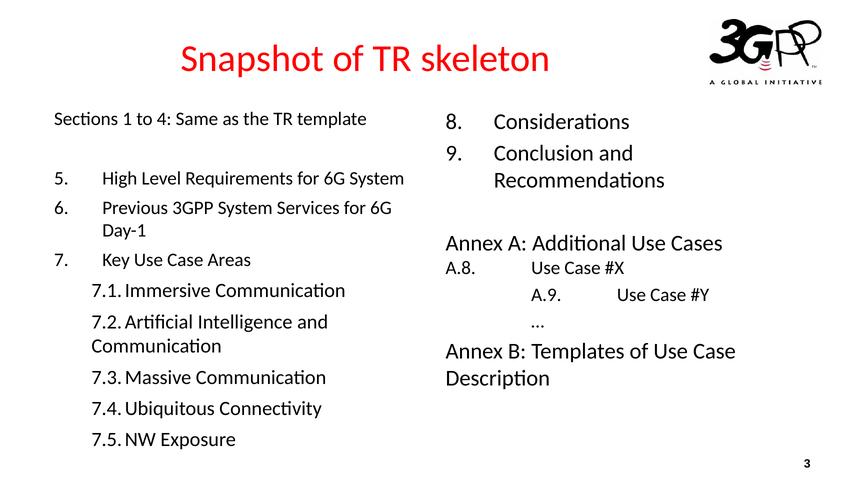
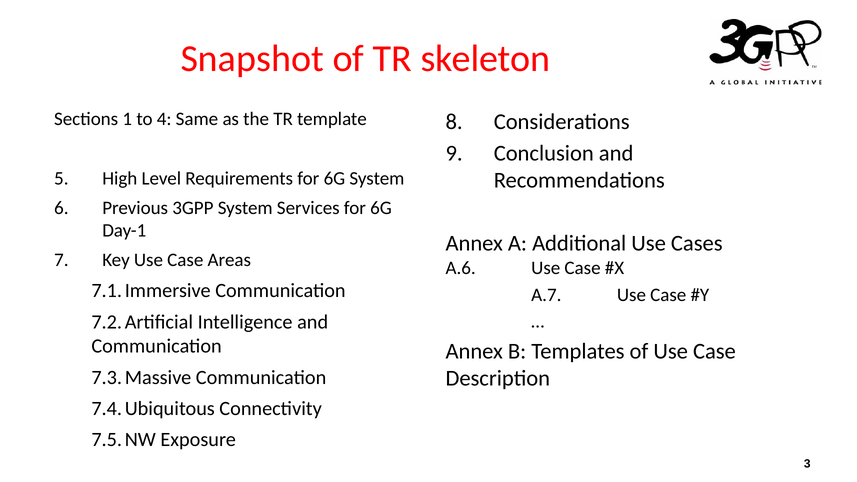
A.8: A.8 -> A.6 (461, 268)
A.9: A.9 -> A.7 (546, 295)
